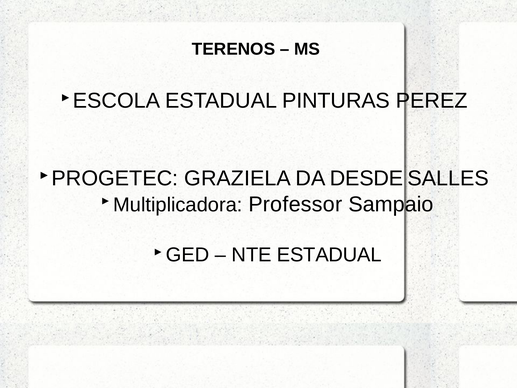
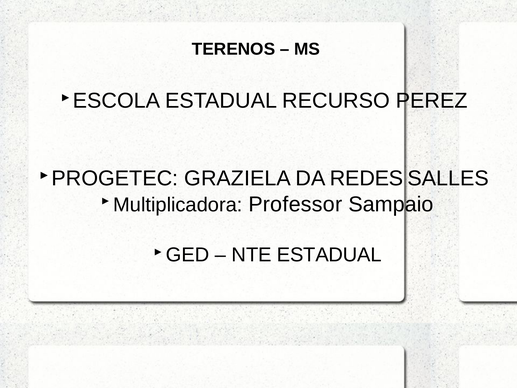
PINTURAS: PINTURAS -> RECURSO (336, 101)
DESDE: DESDE -> REDES (367, 178)
